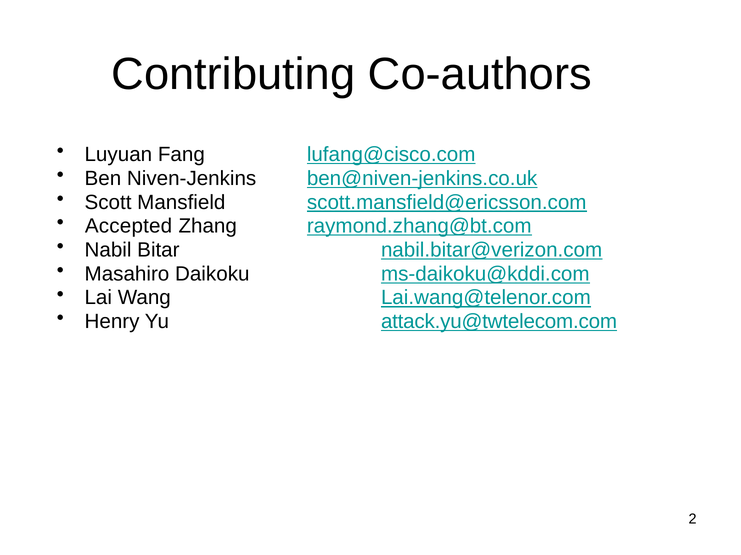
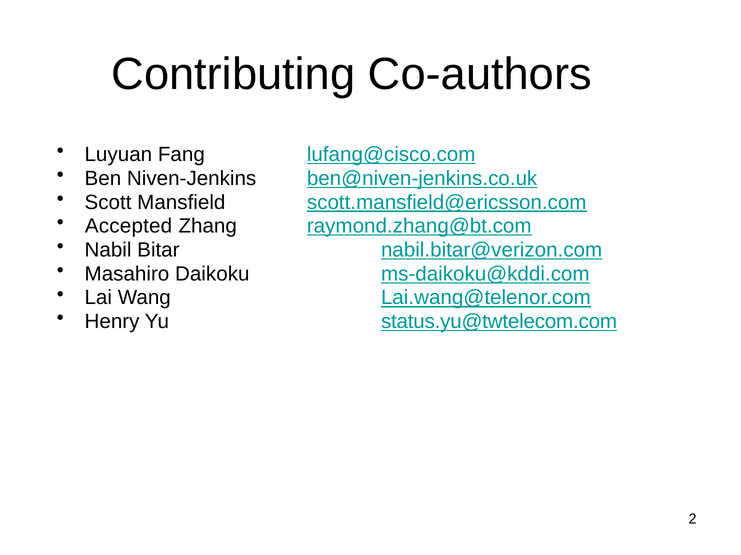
attack.yu@twtelecom.com: attack.yu@twtelecom.com -> status.yu@twtelecom.com (499, 322)
